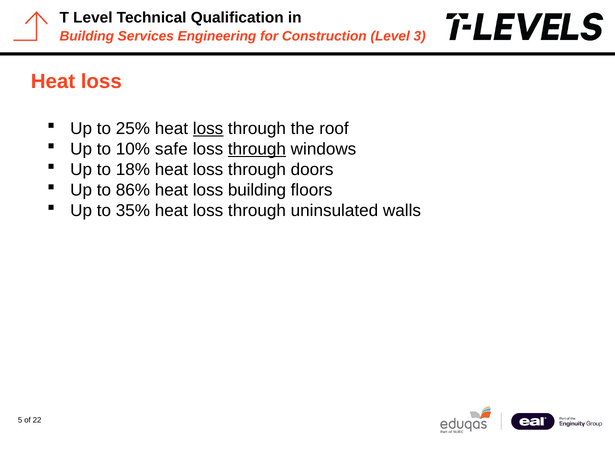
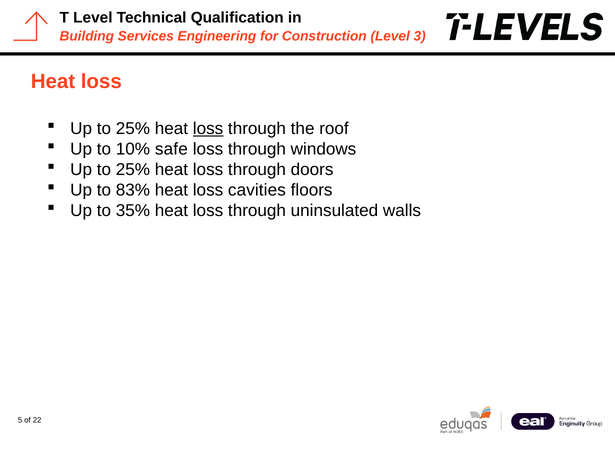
through underline: present -> none (257, 149)
18%: 18% -> 25% (133, 170)
86%: 86% -> 83% (133, 190)
loss building: building -> cavities (257, 190)
